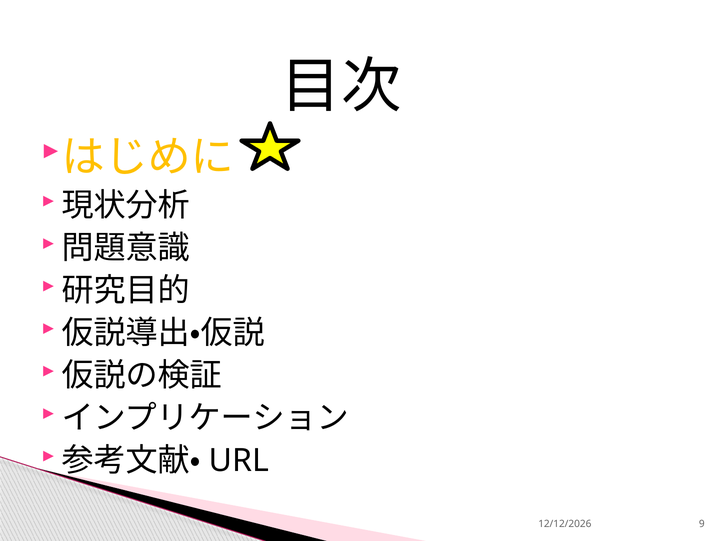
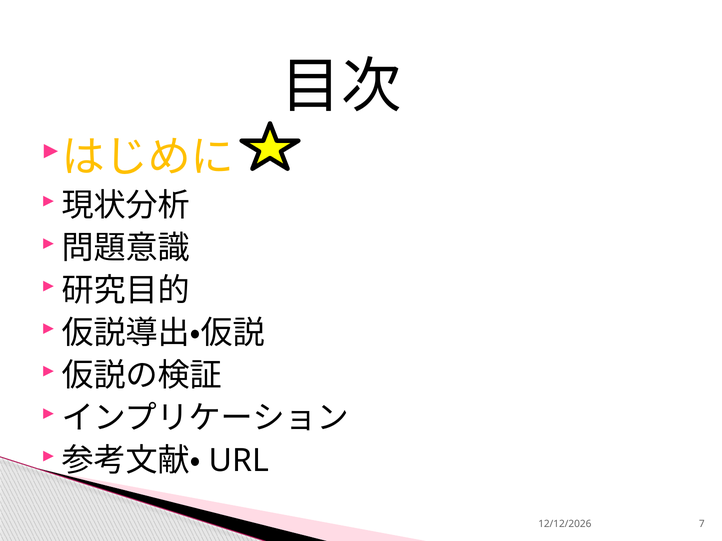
9: 9 -> 7 (702, 524)
